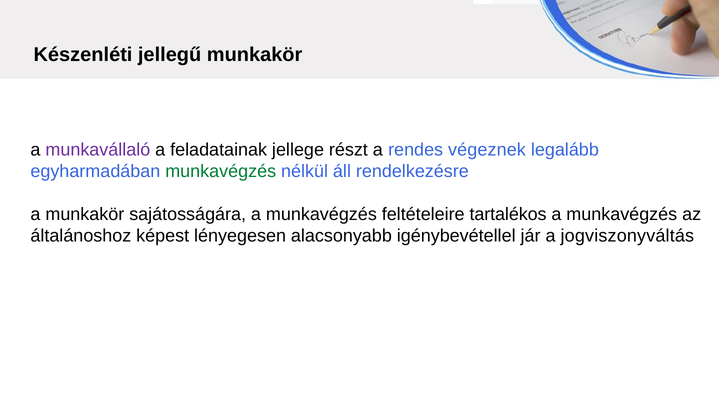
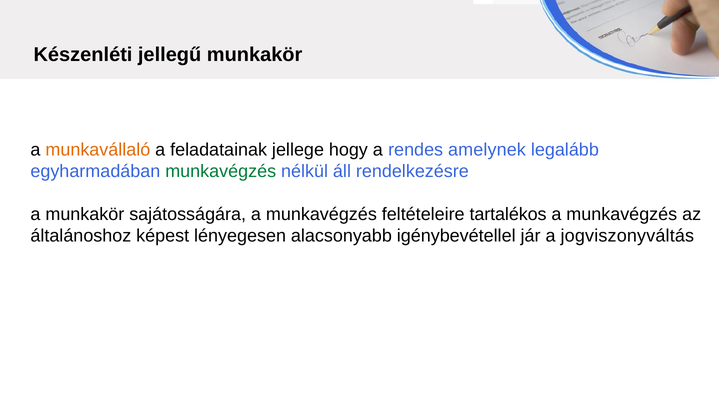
munkavállaló colour: purple -> orange (98, 150)
részt: részt -> hogy (348, 150)
végeznek: végeznek -> amelynek (487, 150)
